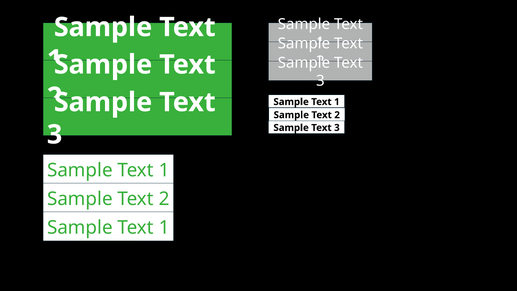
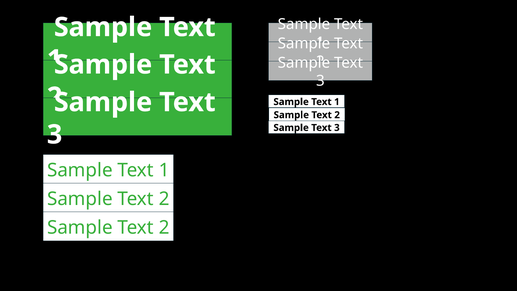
1: 1 -> 2 (164, 227)
